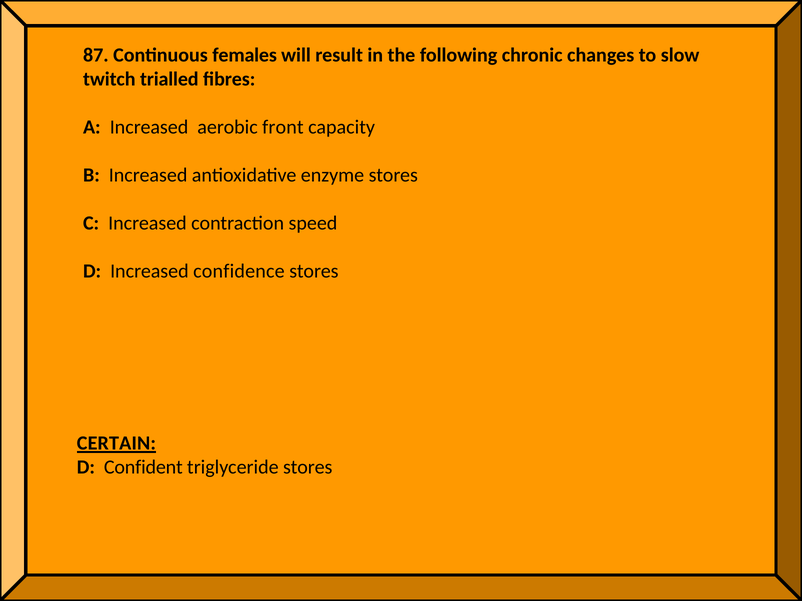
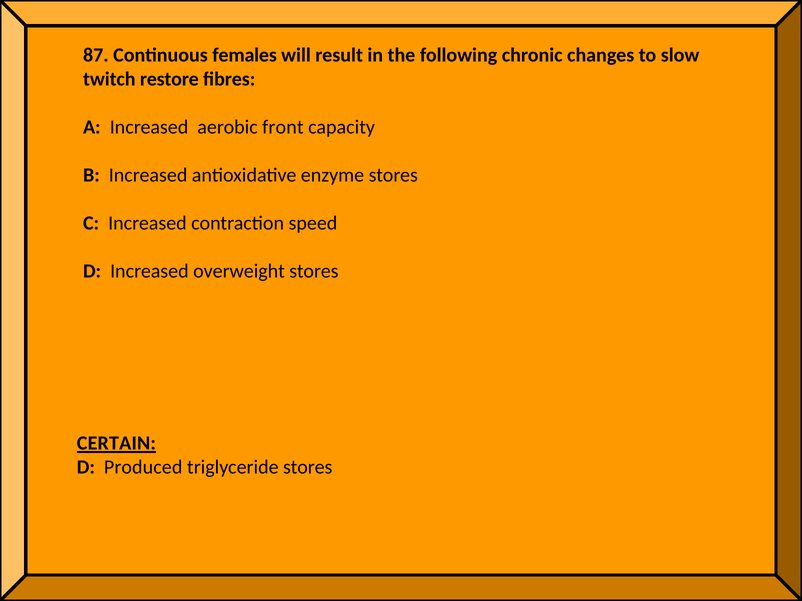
trialled: trialled -> restore (169, 79)
confidence: confidence -> overweight (239, 271)
Confident: Confident -> Produced (143, 467)
